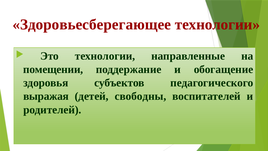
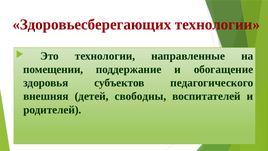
Здоровьесберегающее: Здоровьесберегающее -> Здоровьесберегающих (92, 25)
выражая: выражая -> внешняя (46, 96)
